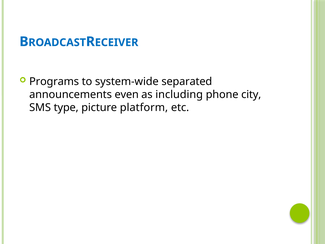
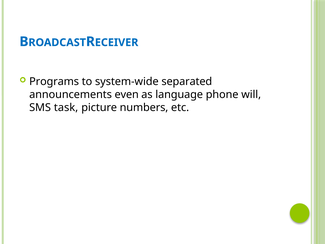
including: including -> language (179, 94)
city: city -> will (251, 94)
type: type -> task (66, 107)
platform: platform -> numbers (144, 107)
